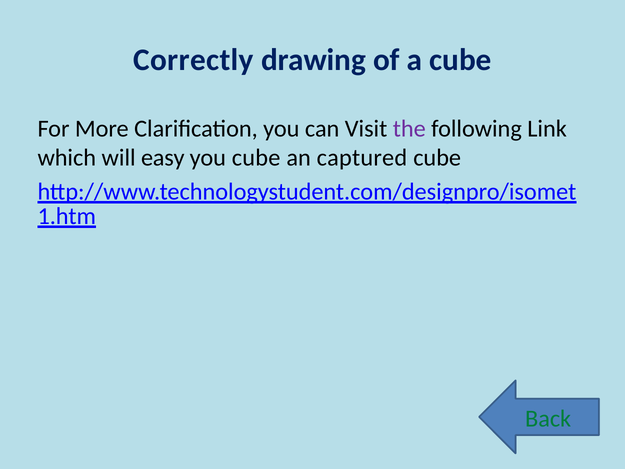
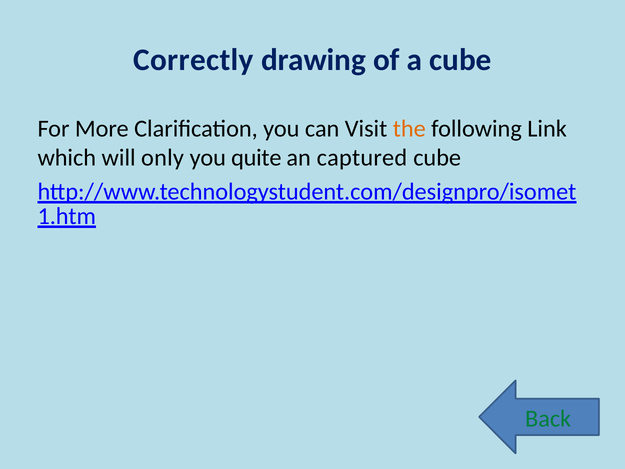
the colour: purple -> orange (409, 129)
easy: easy -> only (163, 158)
you cube: cube -> quite (256, 158)
